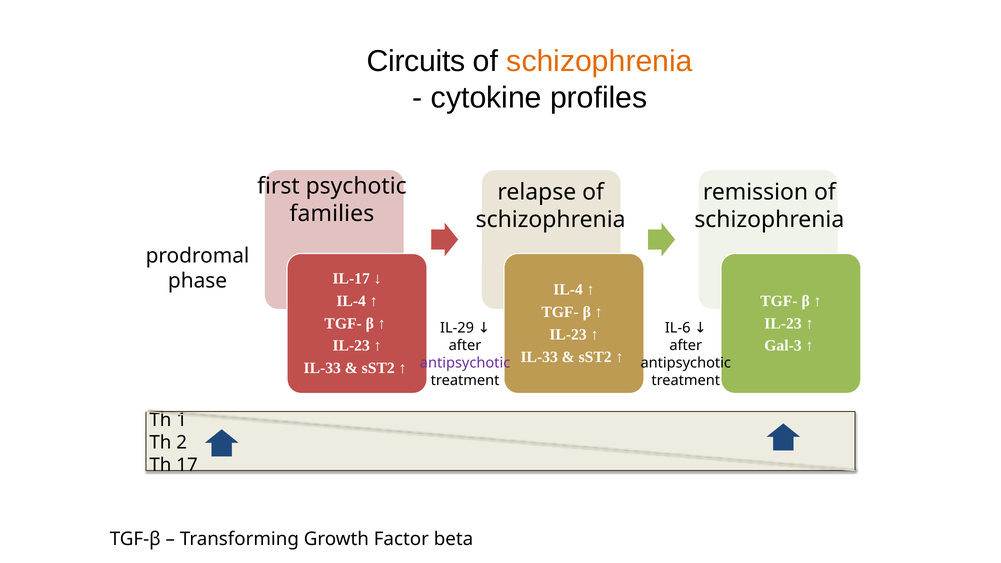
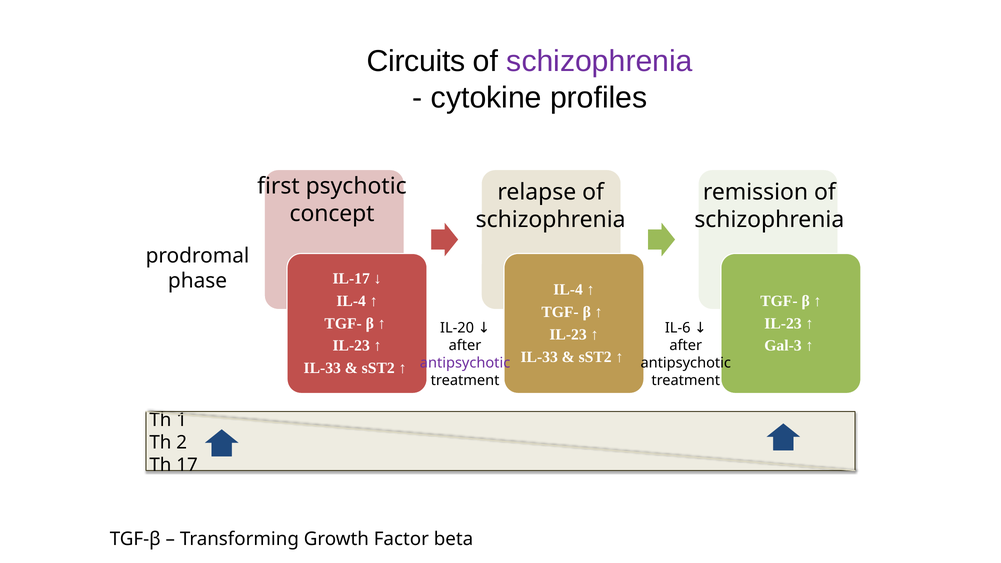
schizophrenia colour: orange -> purple (600, 61)
families: families -> concept (332, 214)
IL-29: IL-29 -> IL-20 (457, 328)
